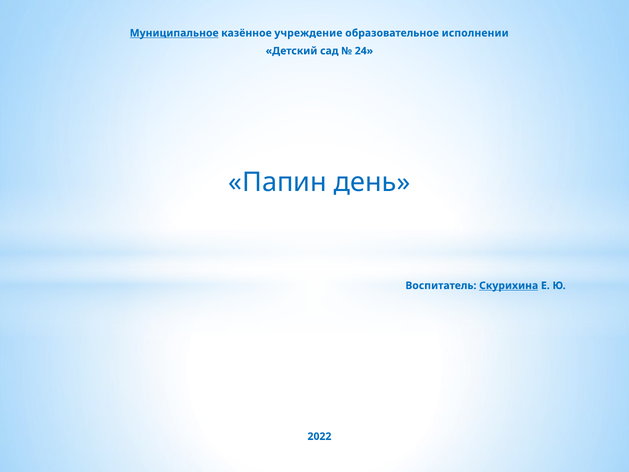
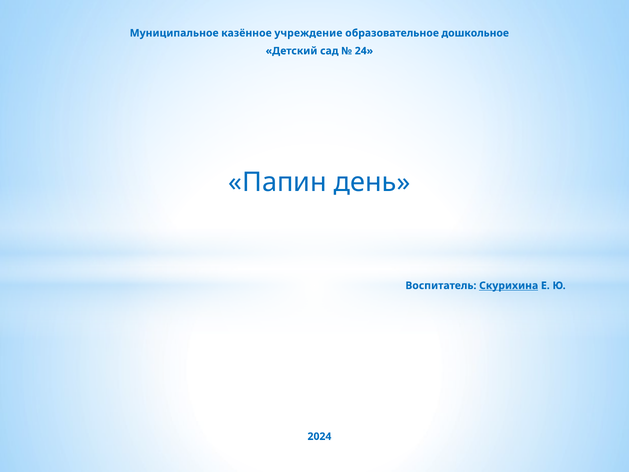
Муниципальное underline: present -> none (174, 33)
исполнении: исполнении -> дошкольное (475, 33)
2022: 2022 -> 2024 (319, 436)
